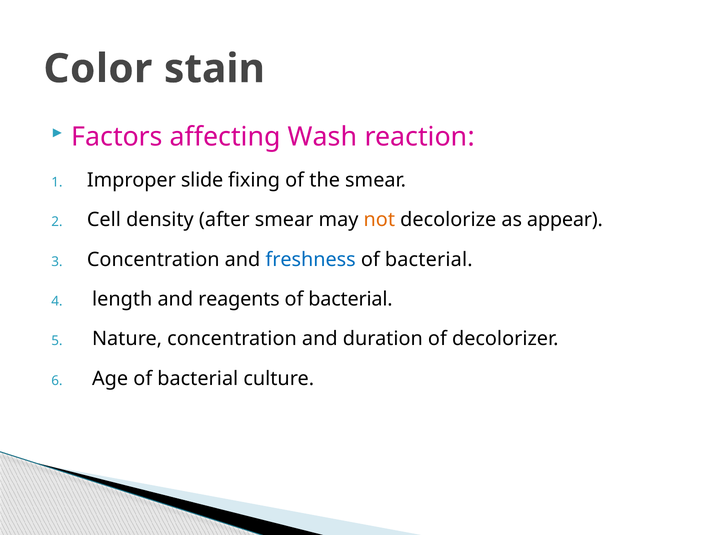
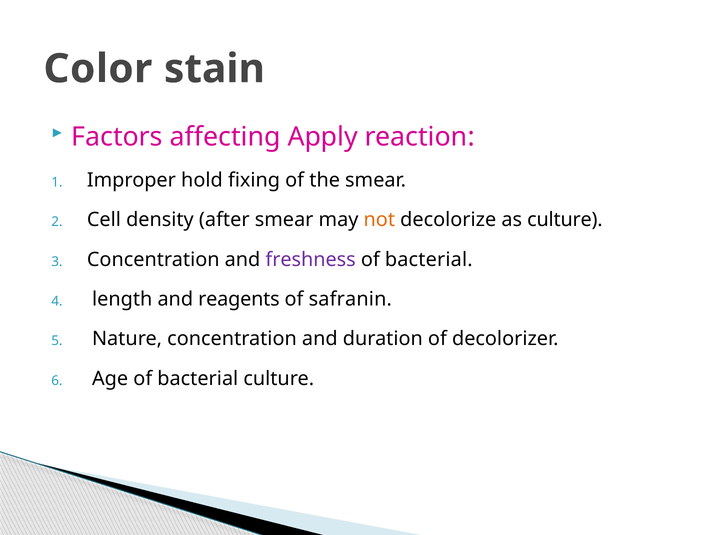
Wash: Wash -> Apply (323, 137)
slide: slide -> hold (202, 180)
as appear: appear -> culture (565, 220)
freshness colour: blue -> purple (311, 260)
bacterial: bacterial -> safranin (350, 299)
